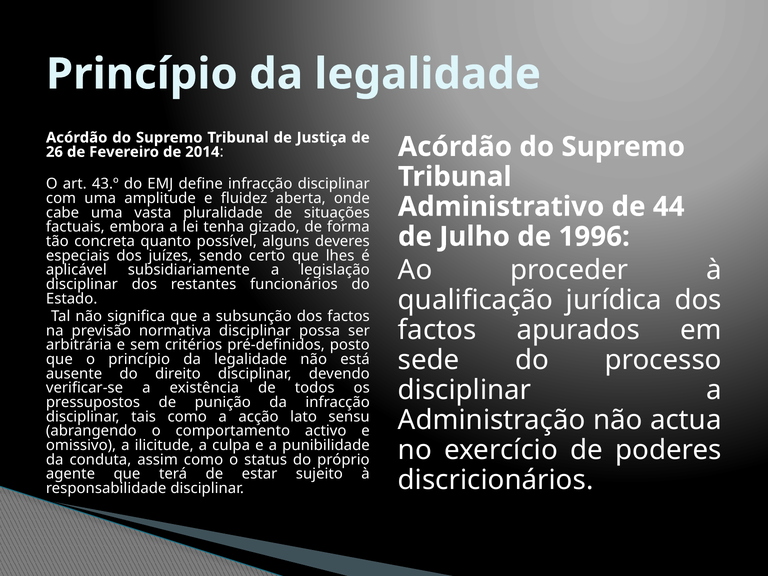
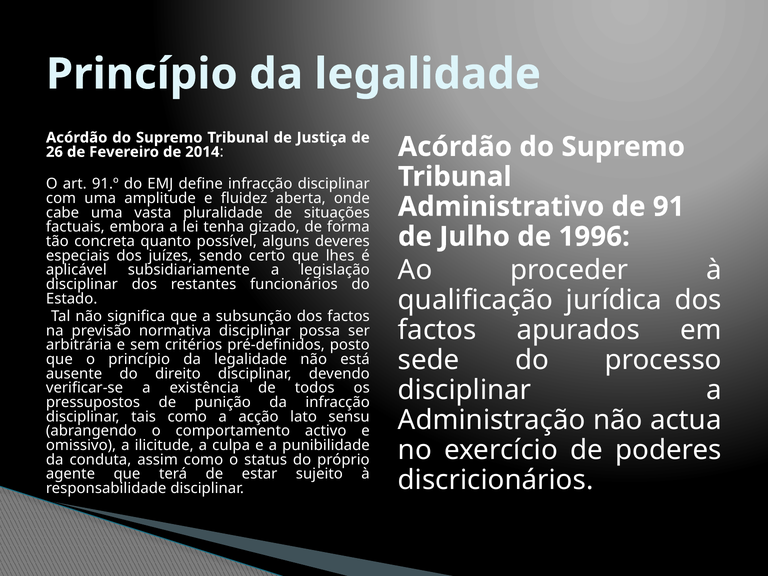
43.º: 43.º -> 91.º (105, 184)
44: 44 -> 91 (669, 207)
